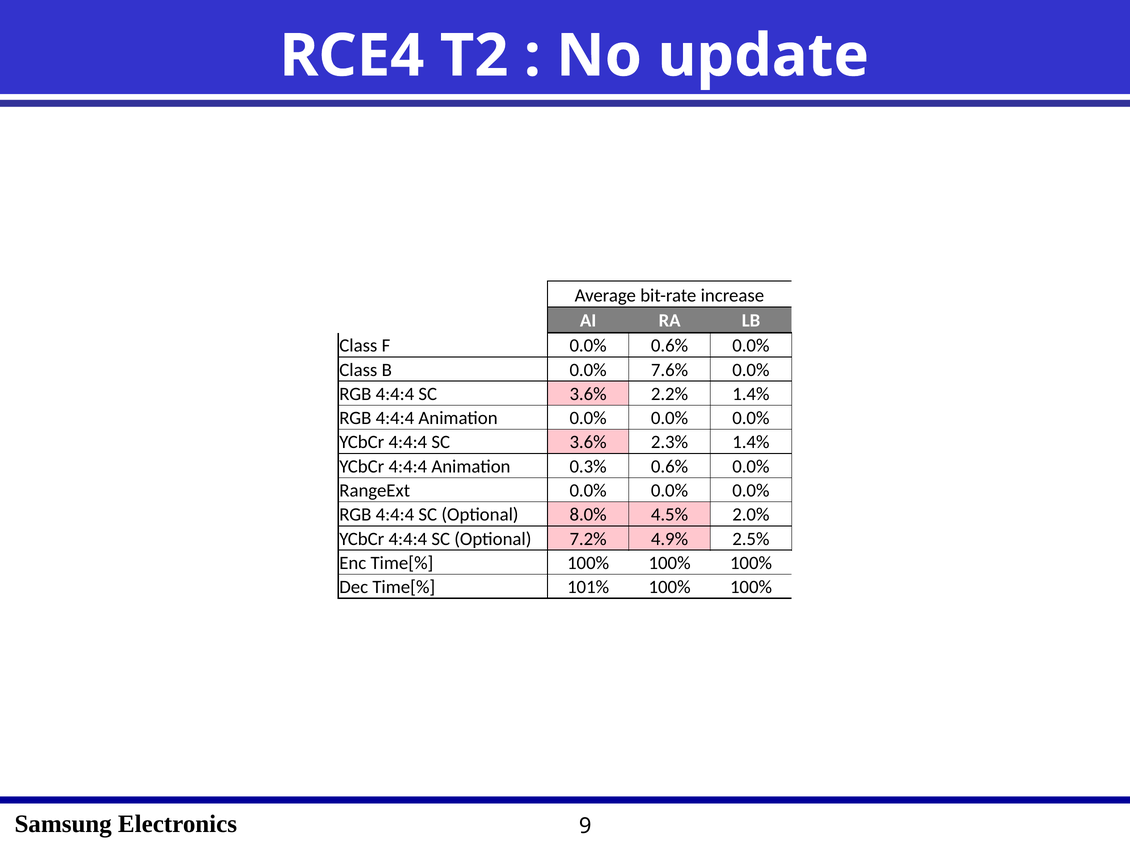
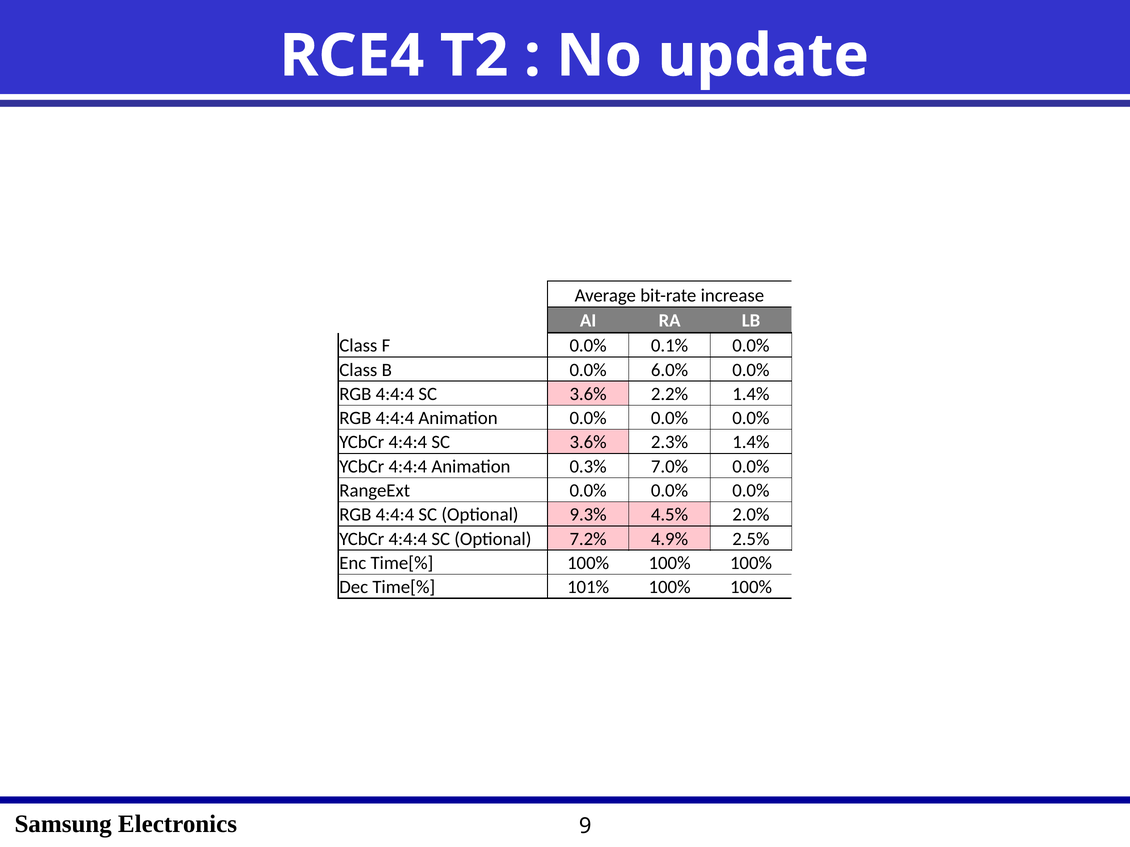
0.0% 0.6%: 0.6% -> 0.1% (670, 346)
7.6%: 7.6% -> 6.0% (670, 370)
0.3% 0.6%: 0.6% -> 7.0% (670, 467)
8.0%: 8.0% -> 9.3% (588, 515)
